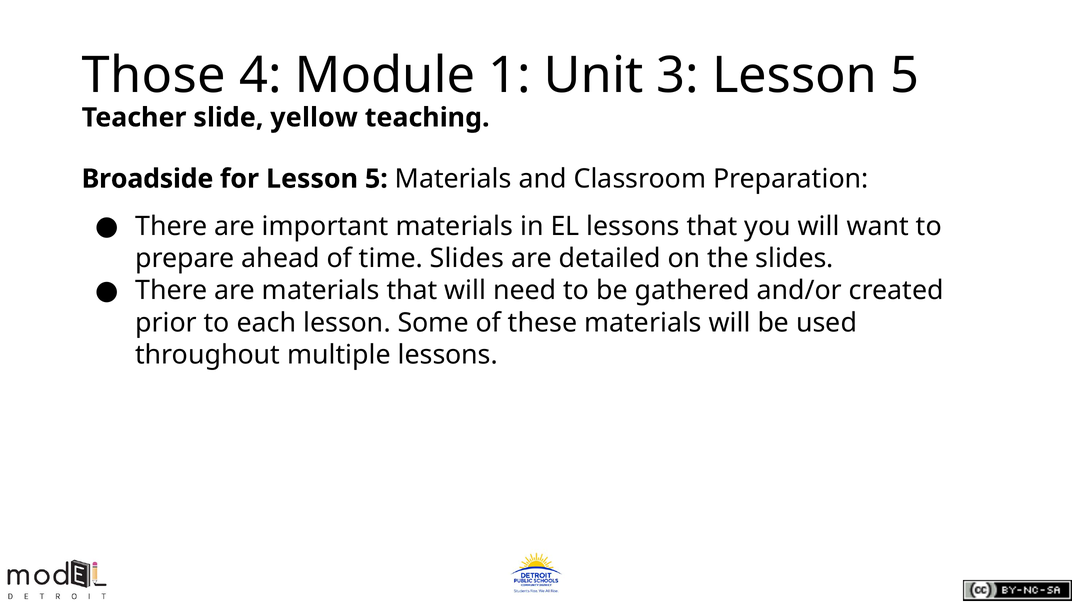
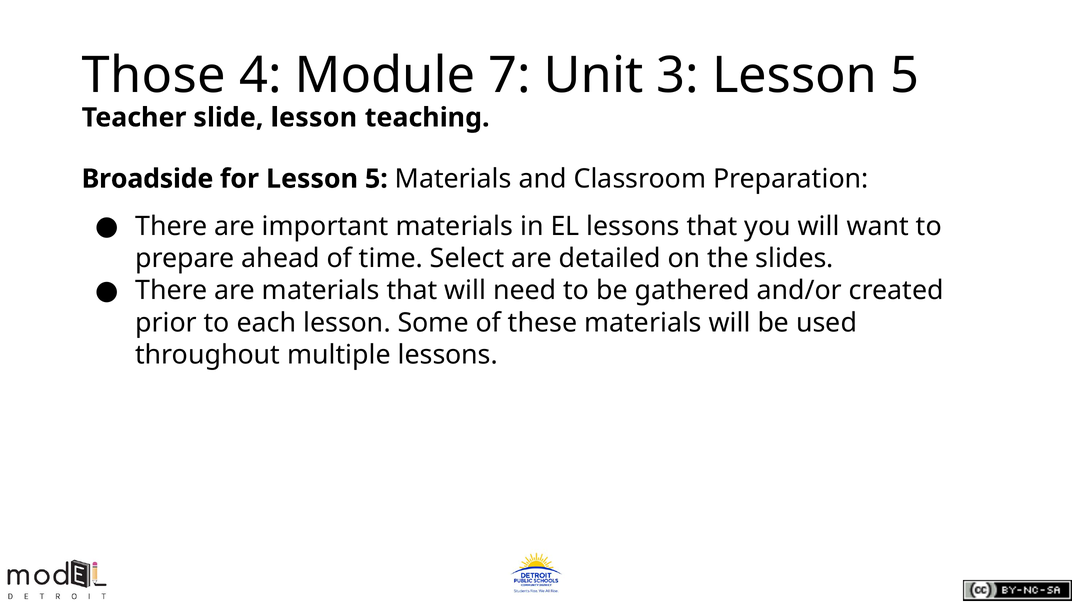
1: 1 -> 7 (510, 76)
slide yellow: yellow -> lesson (314, 118)
time Slides: Slides -> Select (467, 258)
